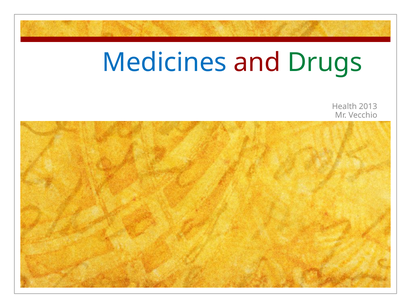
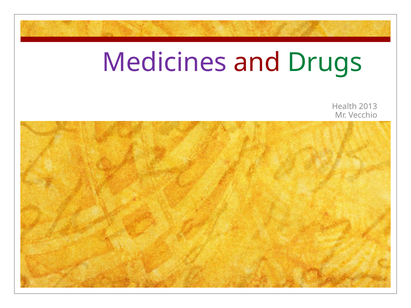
Medicines colour: blue -> purple (165, 62)
